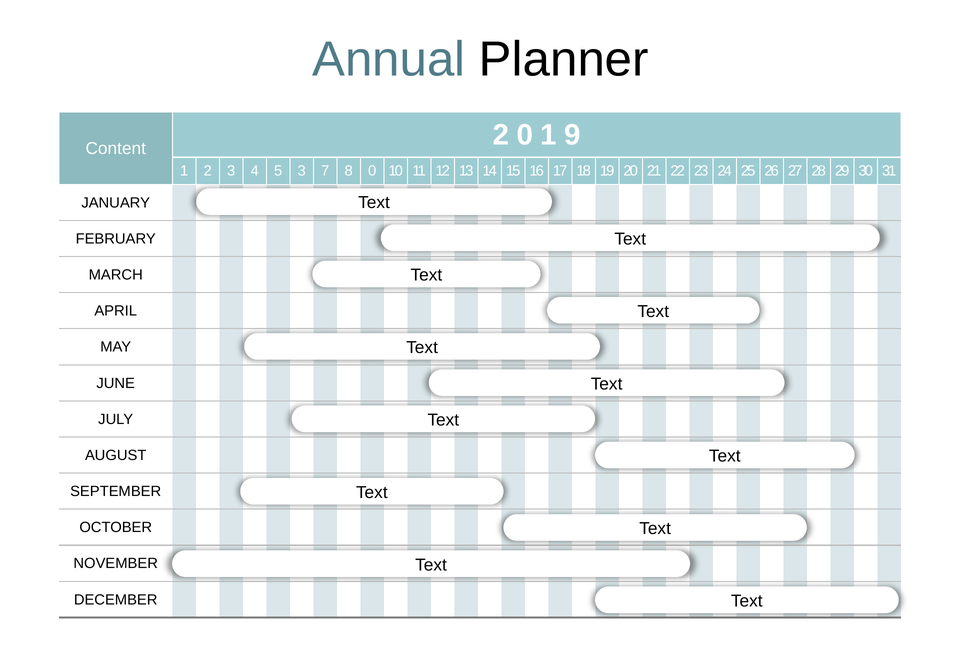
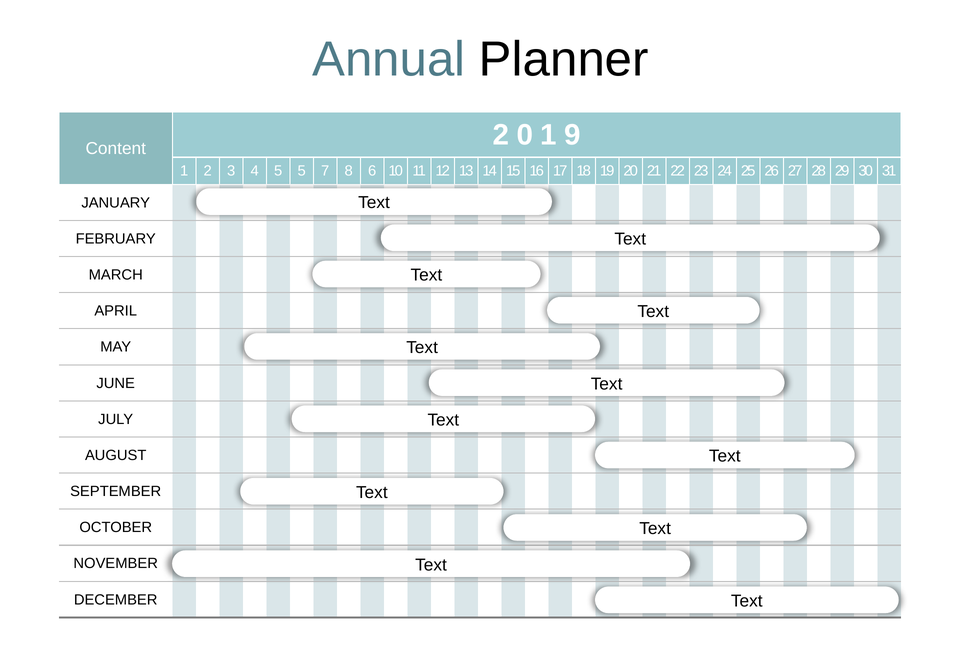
5 3: 3 -> 5 (302, 171)
0: 0 -> 6 (372, 171)
